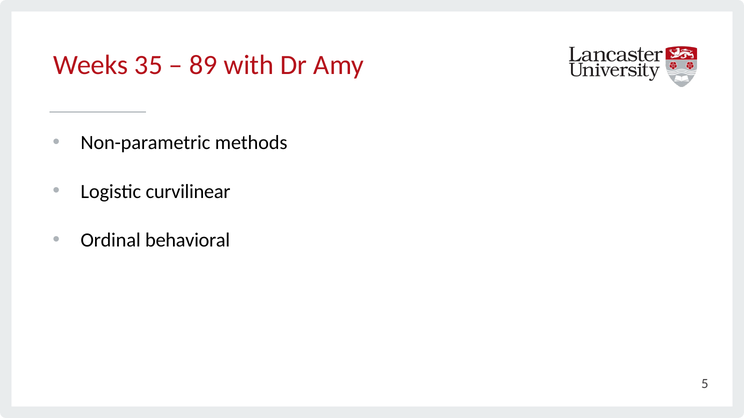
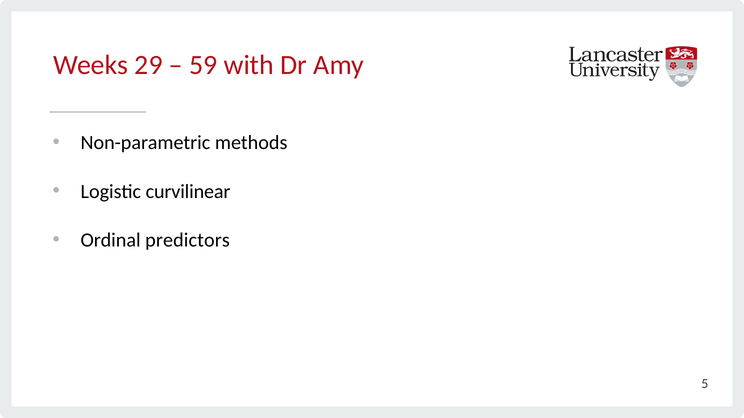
35: 35 -> 29 (149, 65)
89: 89 -> 59 (203, 65)
behavioral: behavioral -> predictors (188, 240)
